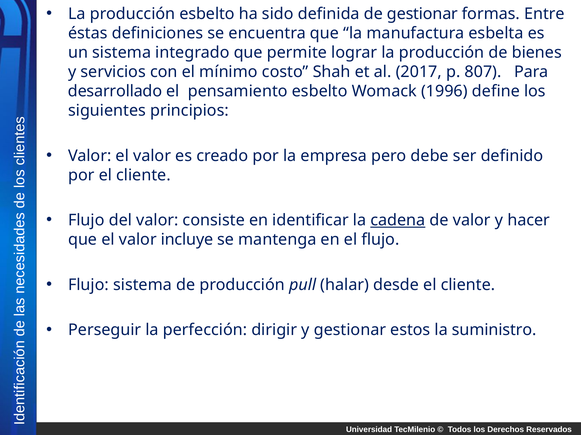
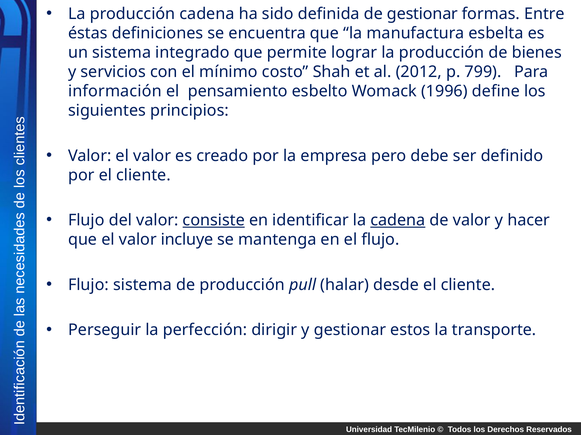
producción esbelto: esbelto -> cadena (207, 14)
2017: 2017 -> 2012 (419, 72)
807: 807 -> 799 (483, 72)
desarrollado: desarrollado -> información (115, 91)
consiste underline: none -> present (214, 221)
suministro: suministro -> transporte (494, 331)
